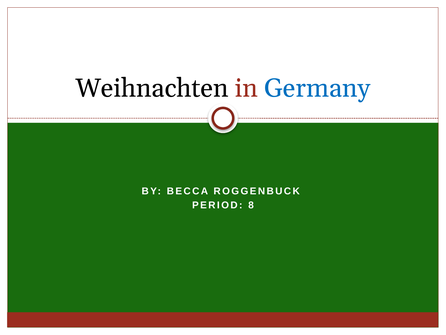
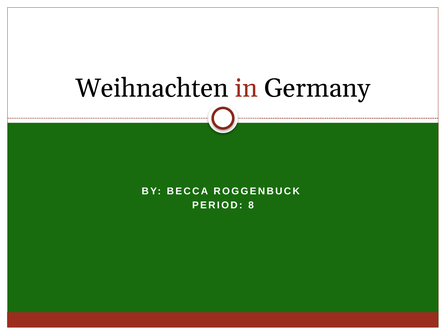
Germany colour: blue -> black (317, 88)
